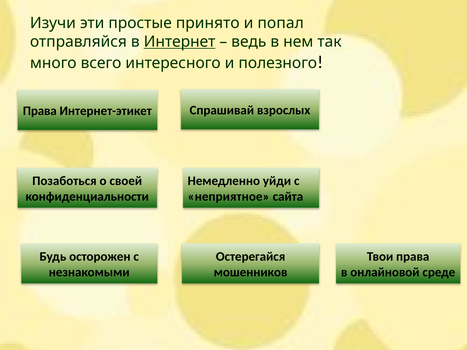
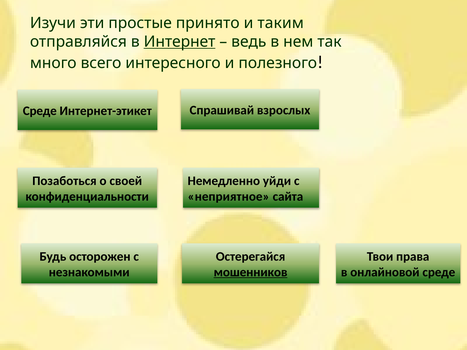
попал: попал -> таким (281, 23)
Права: Права -> Среде (40, 111)
мошенников underline: none -> present (251, 272)
